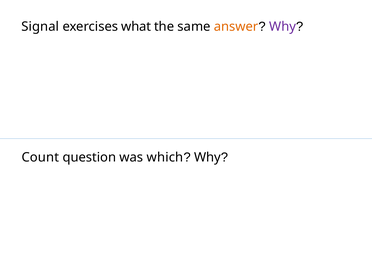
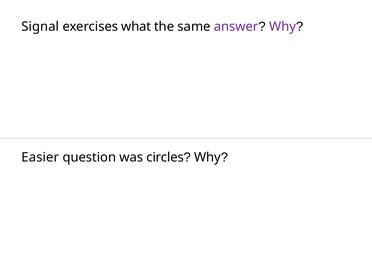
answer colour: orange -> purple (236, 27)
Count: Count -> Easier (40, 157)
which: which -> circles (165, 157)
